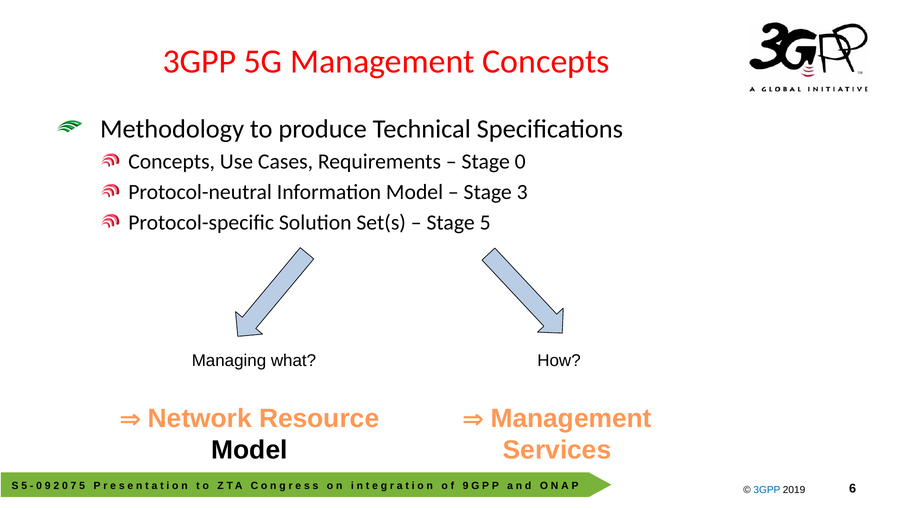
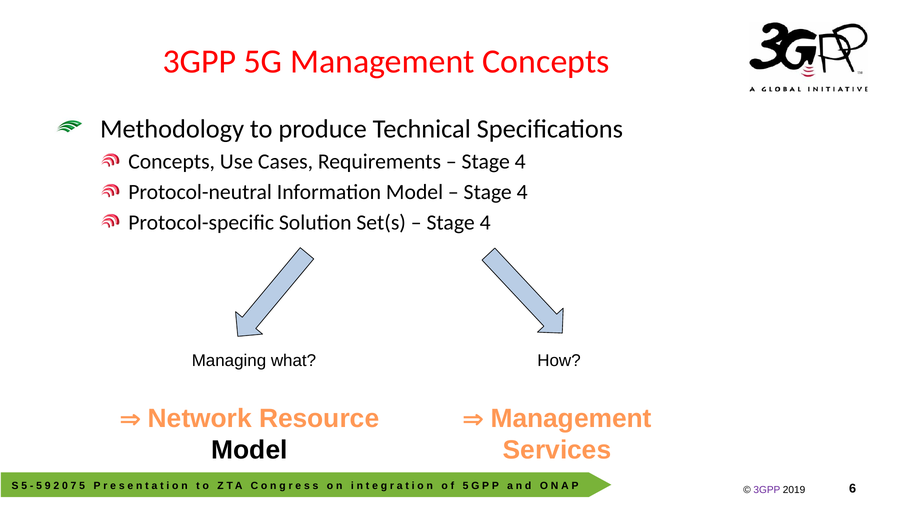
0: 0 -> 4 (520, 162)
3: 3 -> 4 (522, 192)
5: 5 -> 4 (485, 223)
0: 0 -> 5 (39, 486)
9: 9 -> 5 (466, 486)
3GPP colour: blue -> purple (767, 490)
